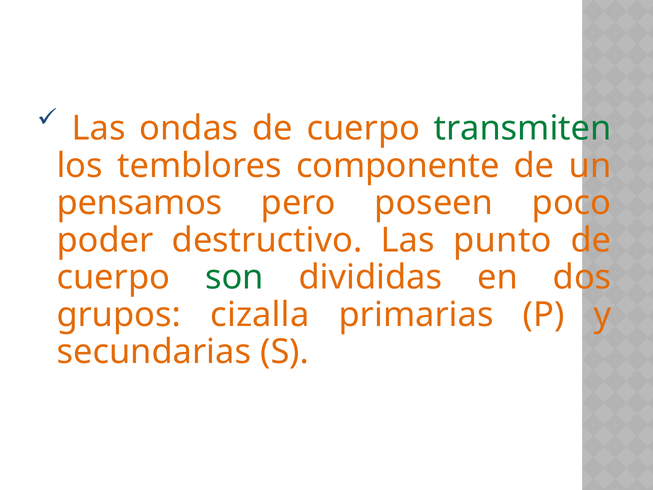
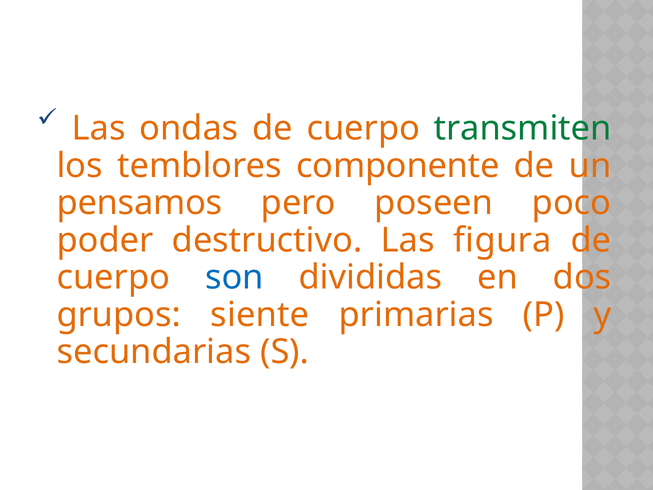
punto: punto -> figura (503, 240)
son colour: green -> blue (234, 277)
cizalla: cizalla -> siente (260, 314)
